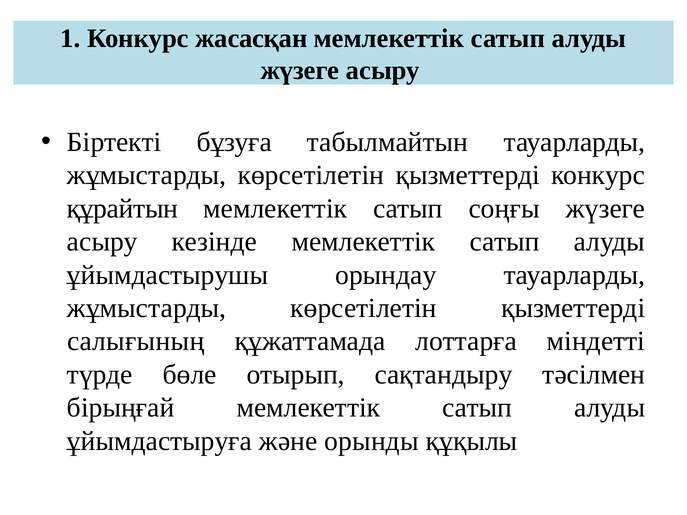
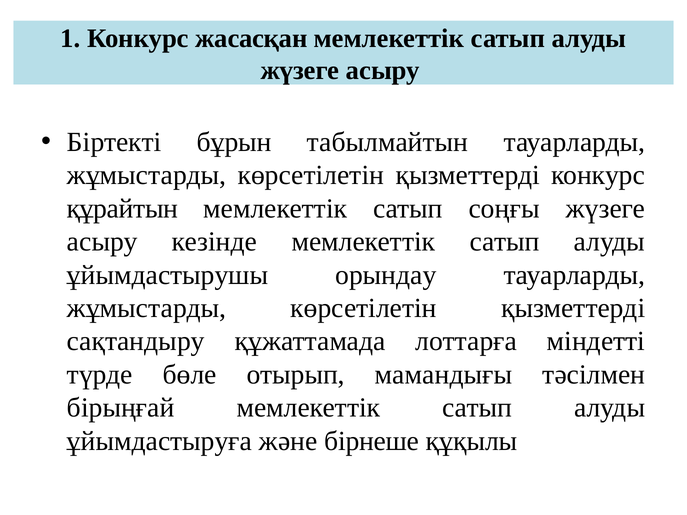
бұзуға: бұзуға -> бұрын (234, 142)
салығының: салығының -> сақтандыру (136, 341)
сақтандыру: сақтандыру -> мамандығы (444, 375)
орынды: орынды -> бірнеше (372, 441)
